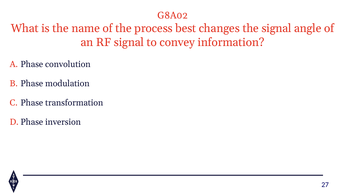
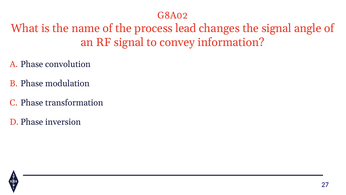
best: best -> lead (186, 28)
